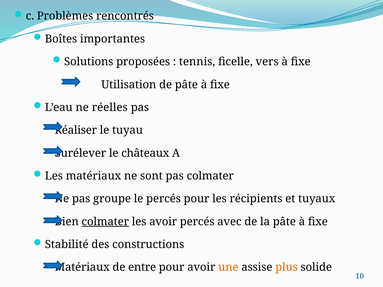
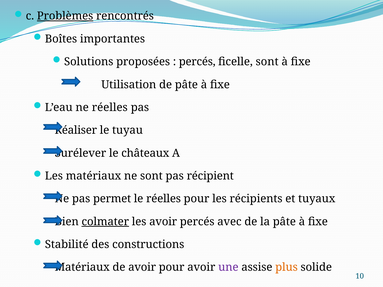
Problèmes underline: none -> present (65, 16)
tennis: tennis -> percés (197, 62)
ficelle vers: vers -> sont (267, 62)
pas colmater: colmater -> récipient (210, 176)
groupe: groupe -> permet (112, 199)
le percés: percés -> réelles (164, 199)
de entre: entre -> avoir (142, 268)
une colour: orange -> purple (228, 268)
